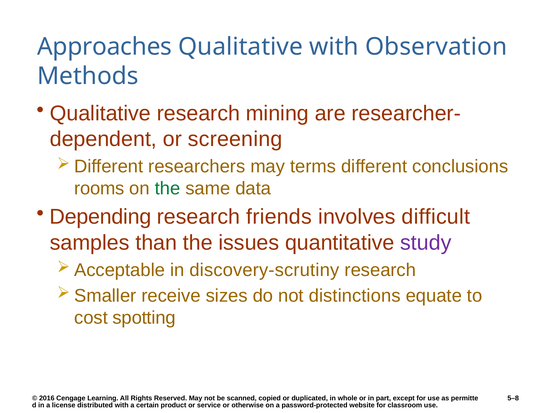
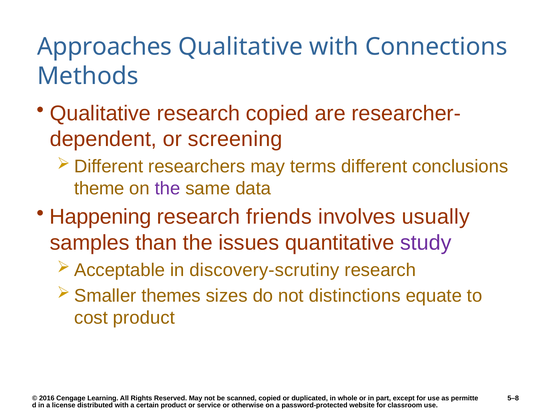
Observation: Observation -> Connections (436, 47)
research mining: mining -> copied (277, 114)
rooms: rooms -> theme (99, 189)
the colour: green -> purple (168, 189)
Depending: Depending -> Happening (100, 217)
difficult: difficult -> usually (436, 217)
receive: receive -> themes (171, 296)
cost spotting: spotting -> product (144, 318)
